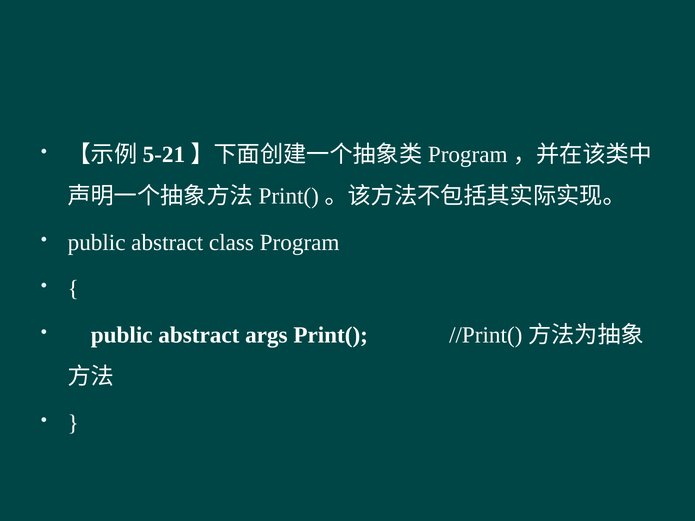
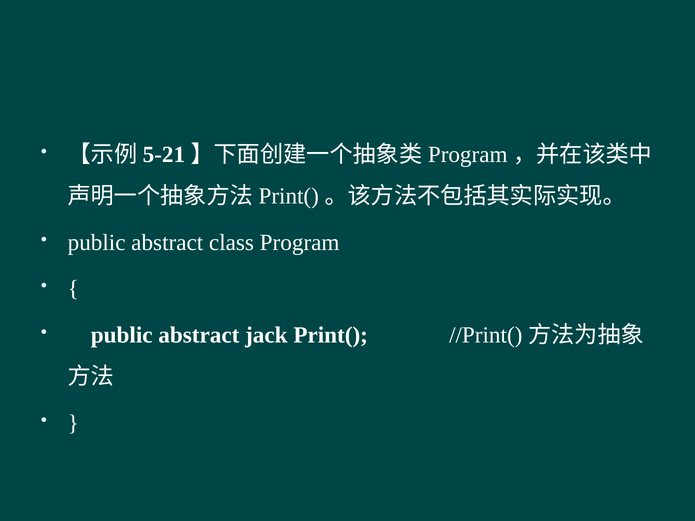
args: args -> jack (266, 335)
